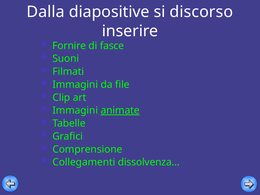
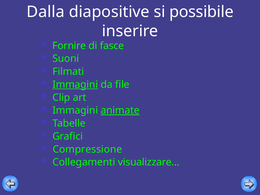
discorso: discorso -> possibile (201, 12)
Immagini underline: none -> present (75, 85)
Comprensione: Comprensione -> Compressione (87, 149)
dissolvenza…: dissolvenza… -> visualizzare… (149, 162)
